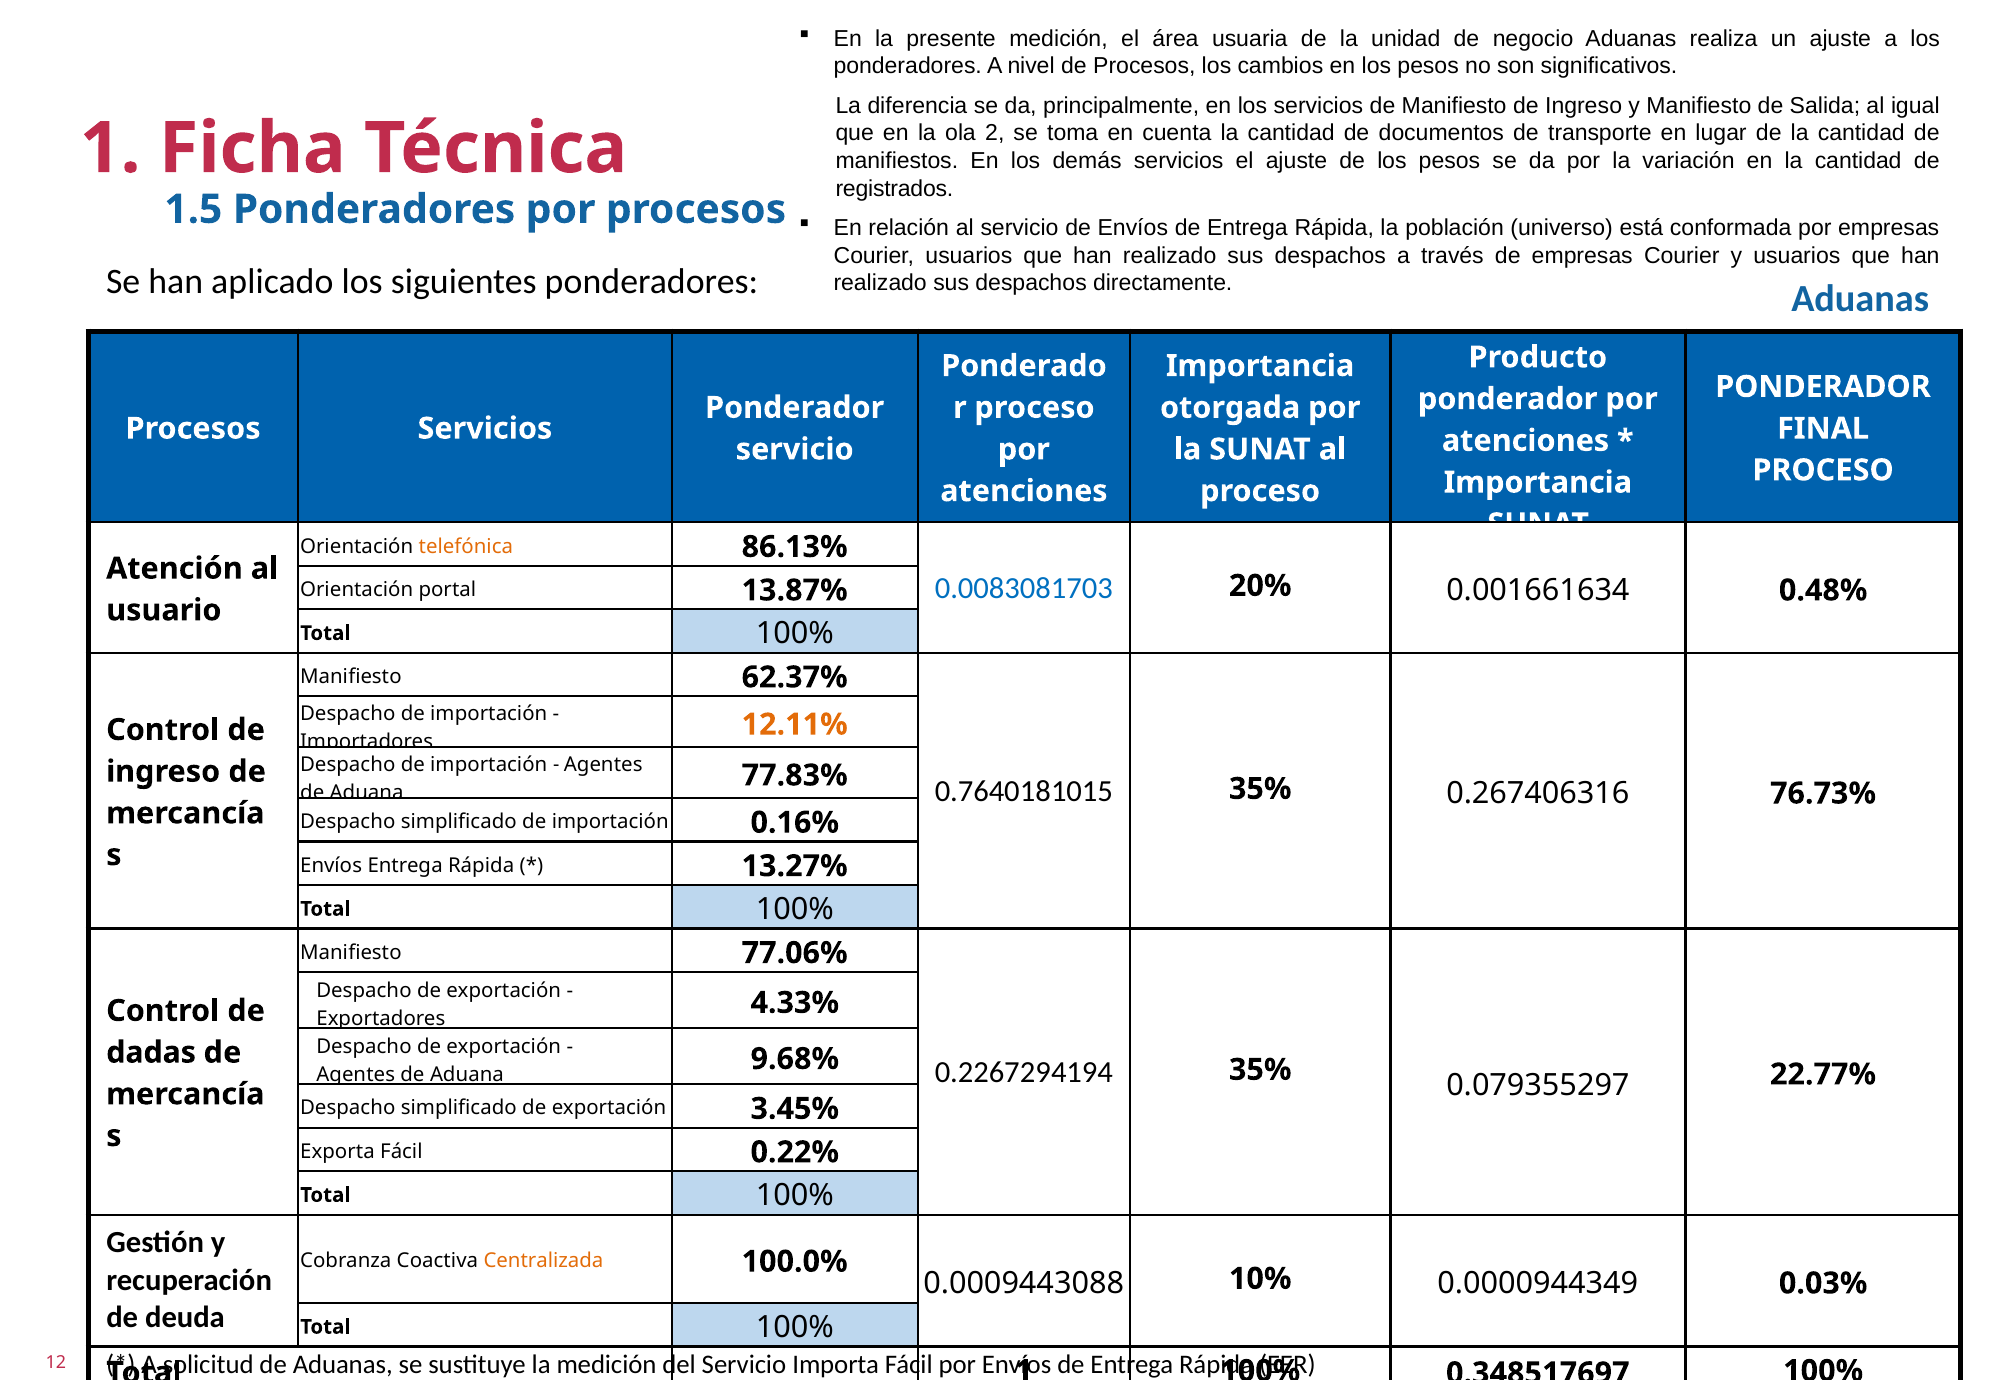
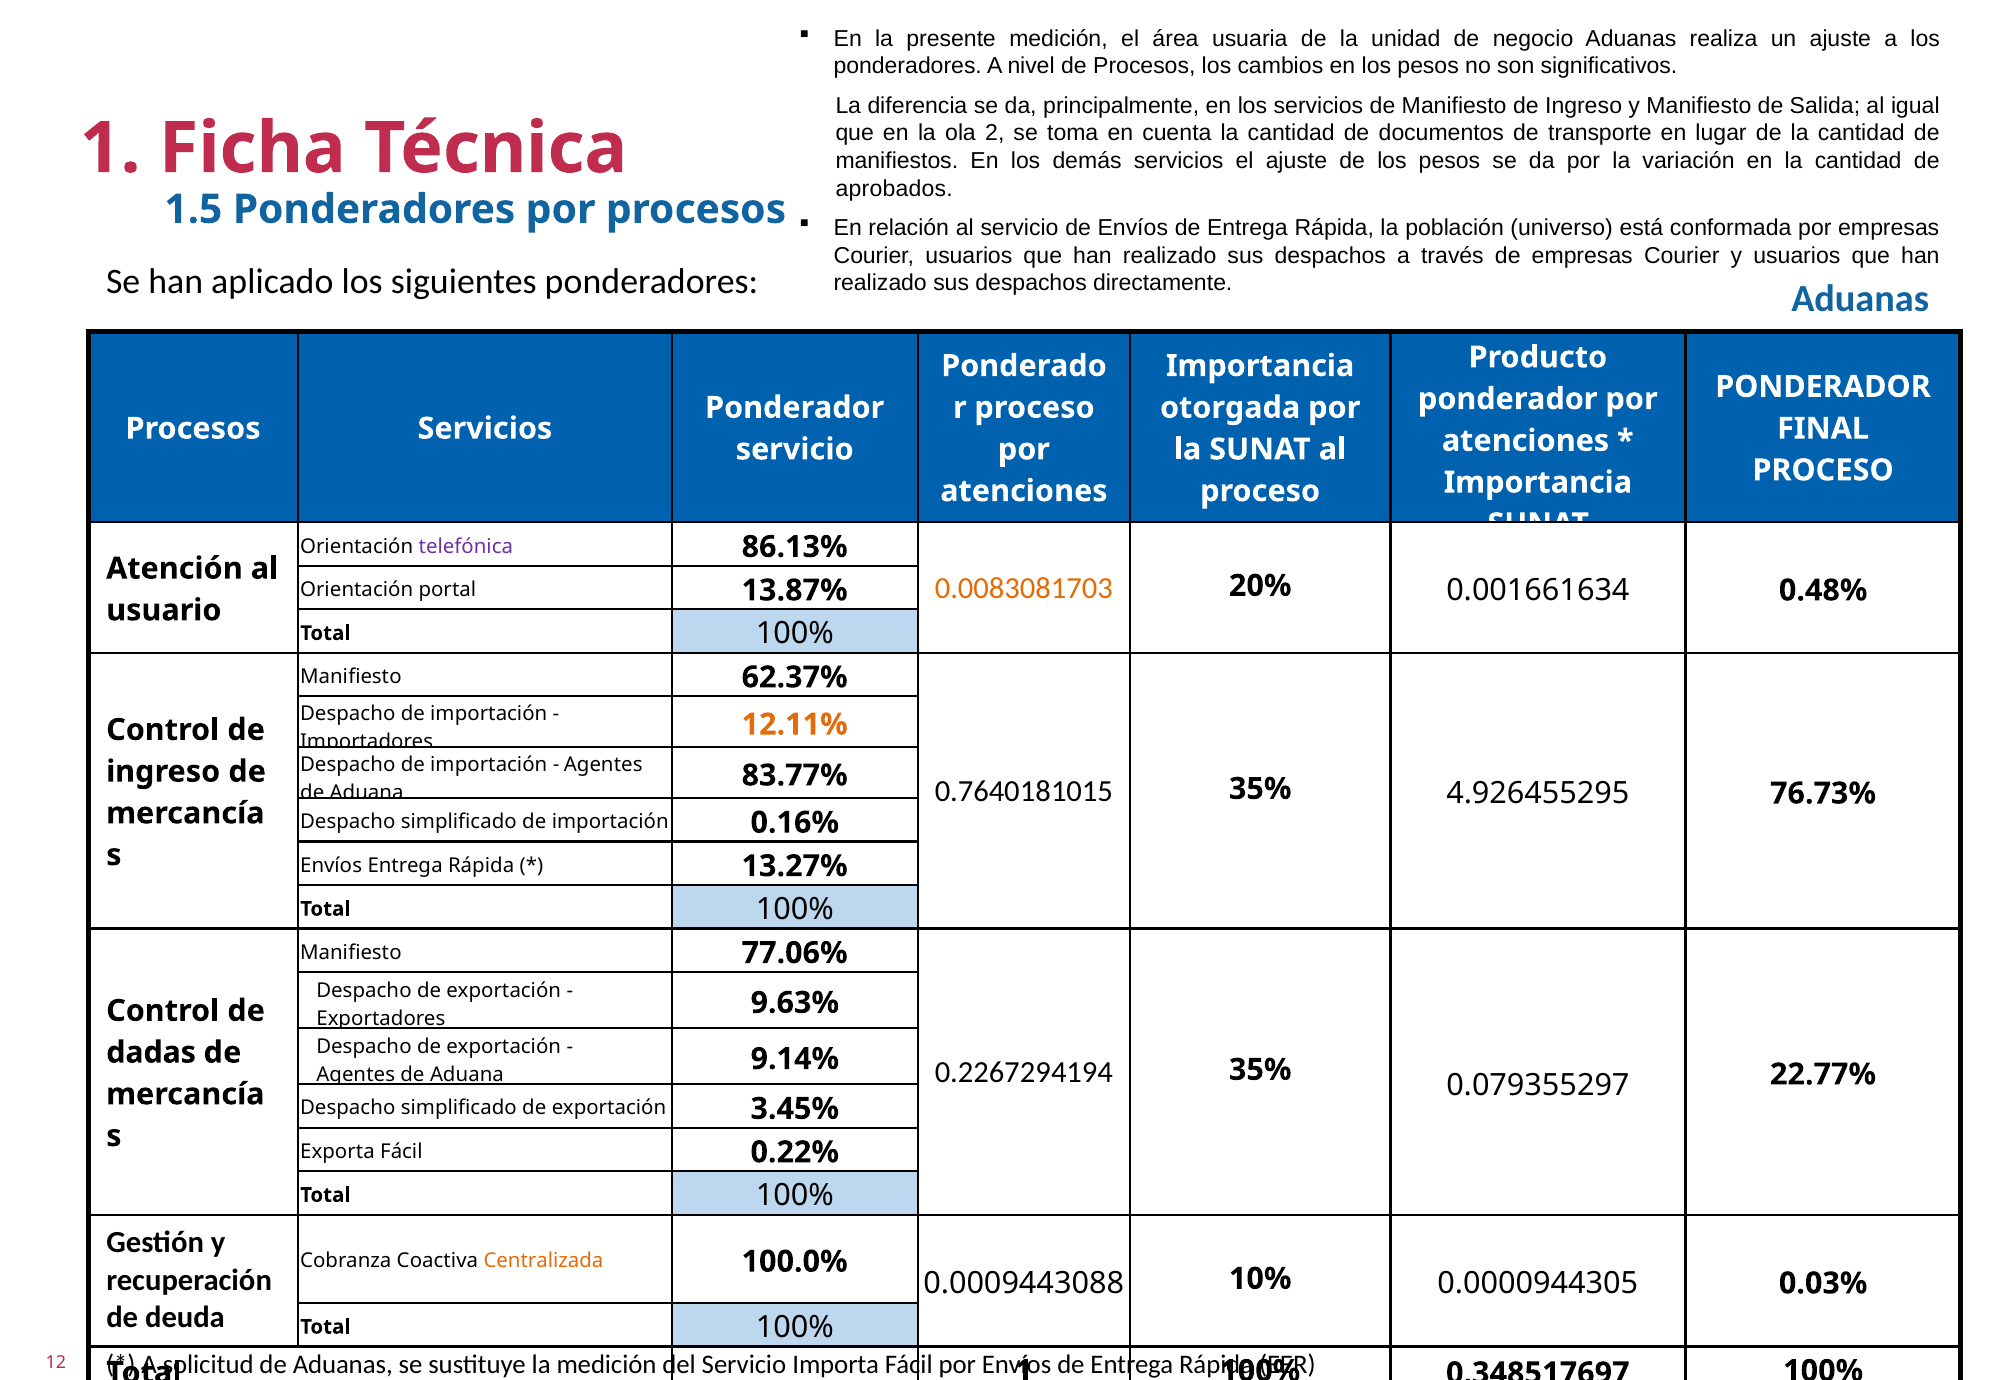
registrados: registrados -> aprobados (894, 189)
telefónica colour: orange -> purple (466, 546)
0.0083081703 colour: blue -> orange (1024, 589)
0.267406316: 0.267406316 -> 4.926455295 (1538, 793)
77.83%: 77.83% -> 83.77% (795, 775)
4.33%: 4.33% -> 9.63% (795, 1003)
9.68%: 9.68% -> 9.14% (795, 1059)
0.0000944349: 0.0000944349 -> 0.0000944305 (1538, 1283)
